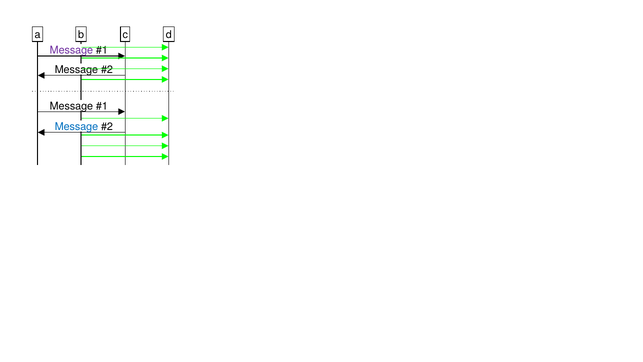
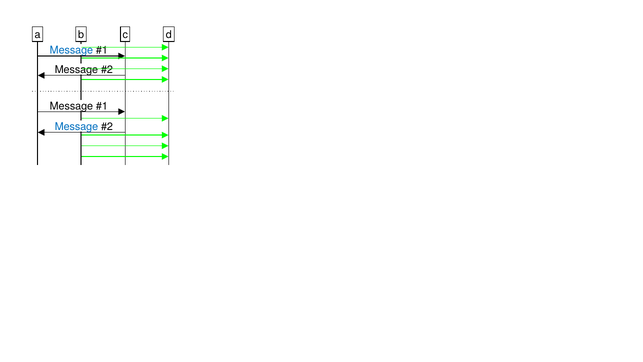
Message colour: purple -> blue (71, 50)
